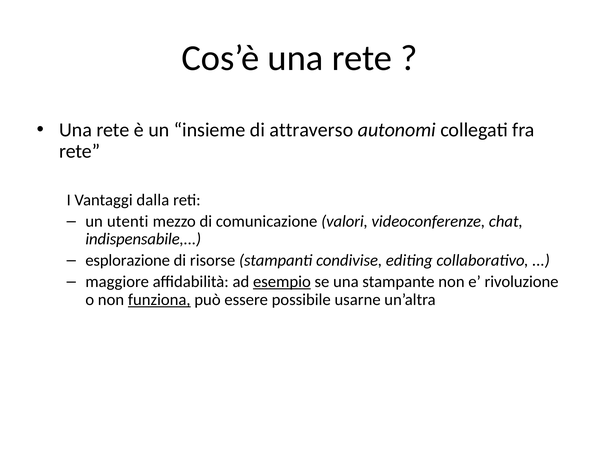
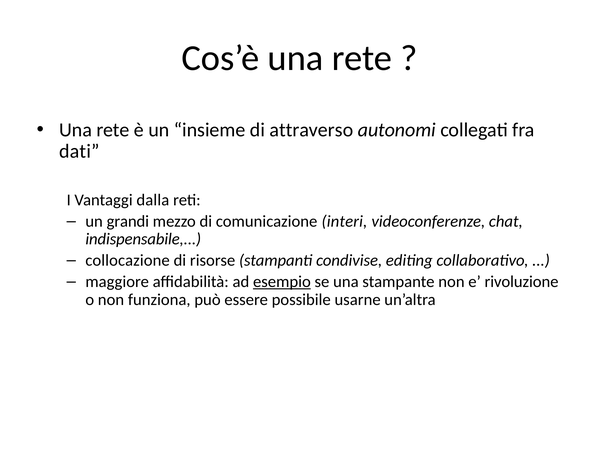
rete: rete -> dati (79, 151)
utenti: utenti -> grandi (128, 221)
valori: valori -> interi (344, 221)
esplorazione: esplorazione -> collocazione (128, 261)
funziona underline: present -> none (159, 300)
